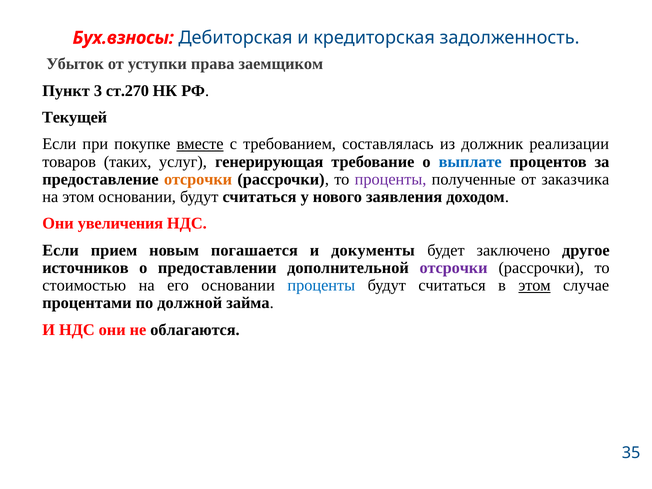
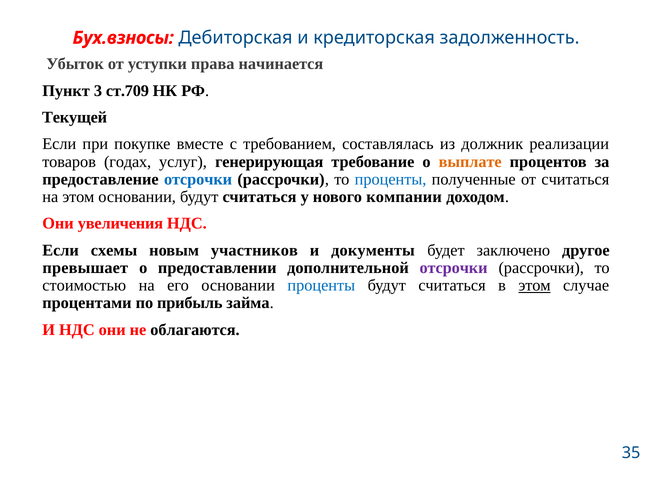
заемщиком: заемщиком -> начинается (281, 64)
ст.270: ст.270 -> ст.709 (127, 91)
вместе underline: present -> none (200, 144)
таких: таких -> годах (128, 162)
выплате colour: blue -> orange (470, 162)
отсрочки colour: orange -> blue (198, 179)
проценты colour: purple -> blue (391, 179)
от заказчика: заказчика -> считаться (575, 179)
заявления: заявления -> компании (404, 197)
прием: прием -> схемы (114, 250)
погашается: погашается -> участников (254, 250)
источников: источников -> превышает (85, 268)
должной: должной -> прибыль (190, 303)
